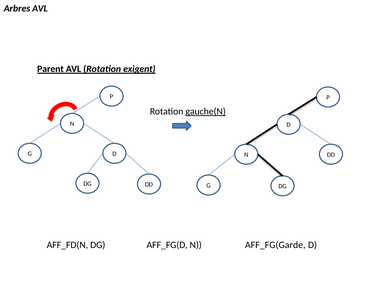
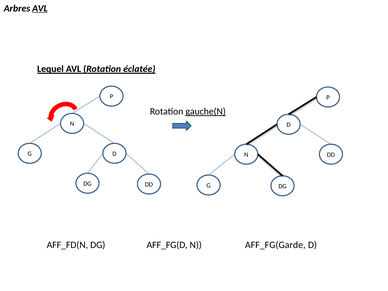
AVL underline: none -> present (40, 8)
Parent: Parent -> Lequel (50, 69)
exigent: exigent -> éclatée (139, 69)
